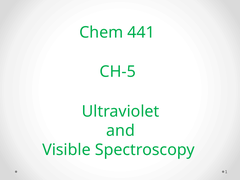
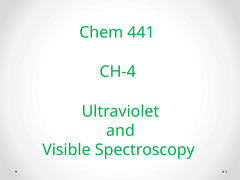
CH-5: CH-5 -> CH-4 (118, 72)
